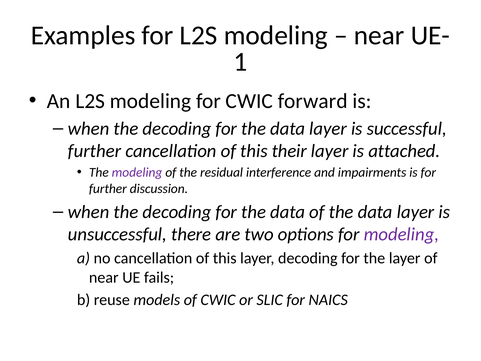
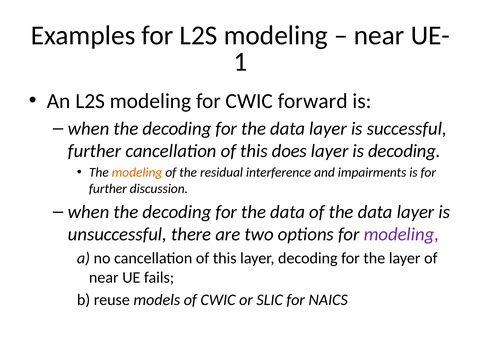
their: their -> does (289, 151)
is attached: attached -> decoding (404, 151)
modeling colour: purple -> orange (137, 172)
